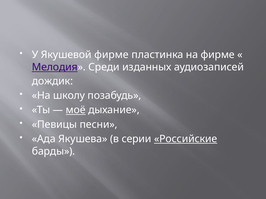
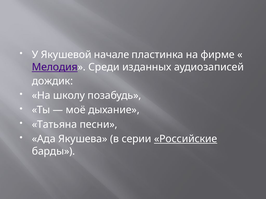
Якушевой фирме: фирме -> начале (112, 55)
моё underline: present -> none (76, 110)
Певицы: Певицы -> Татьяна (54, 125)
